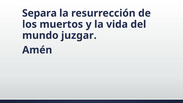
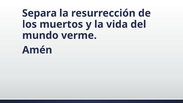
juzgar: juzgar -> verme (79, 35)
